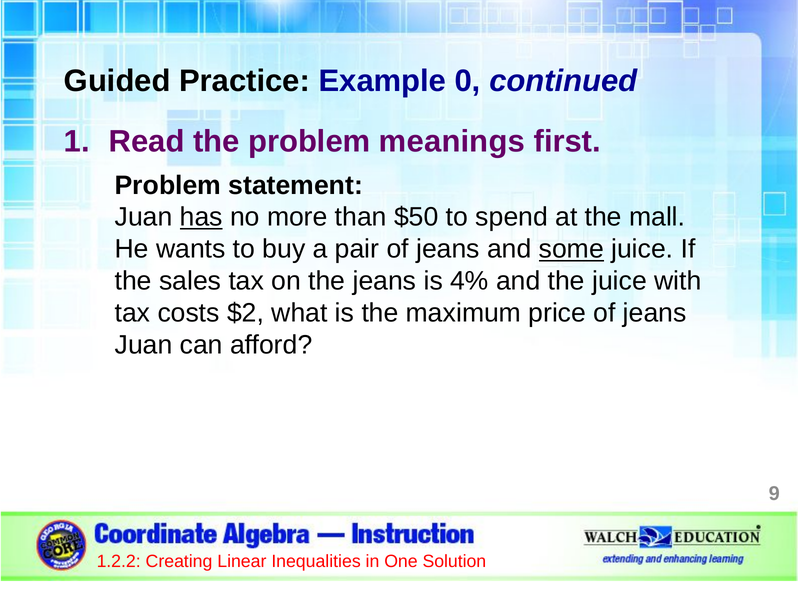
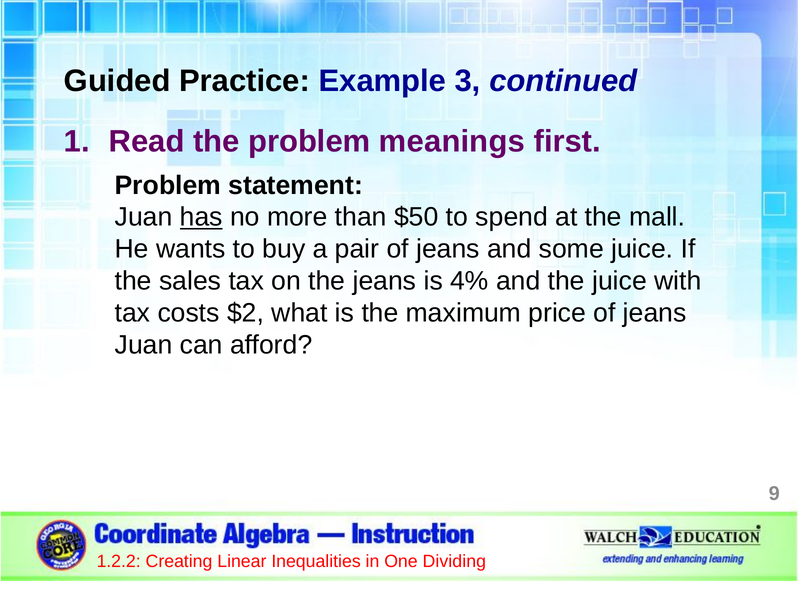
0: 0 -> 3 (468, 81)
some underline: present -> none (571, 249)
Solution: Solution -> Dividing (454, 561)
